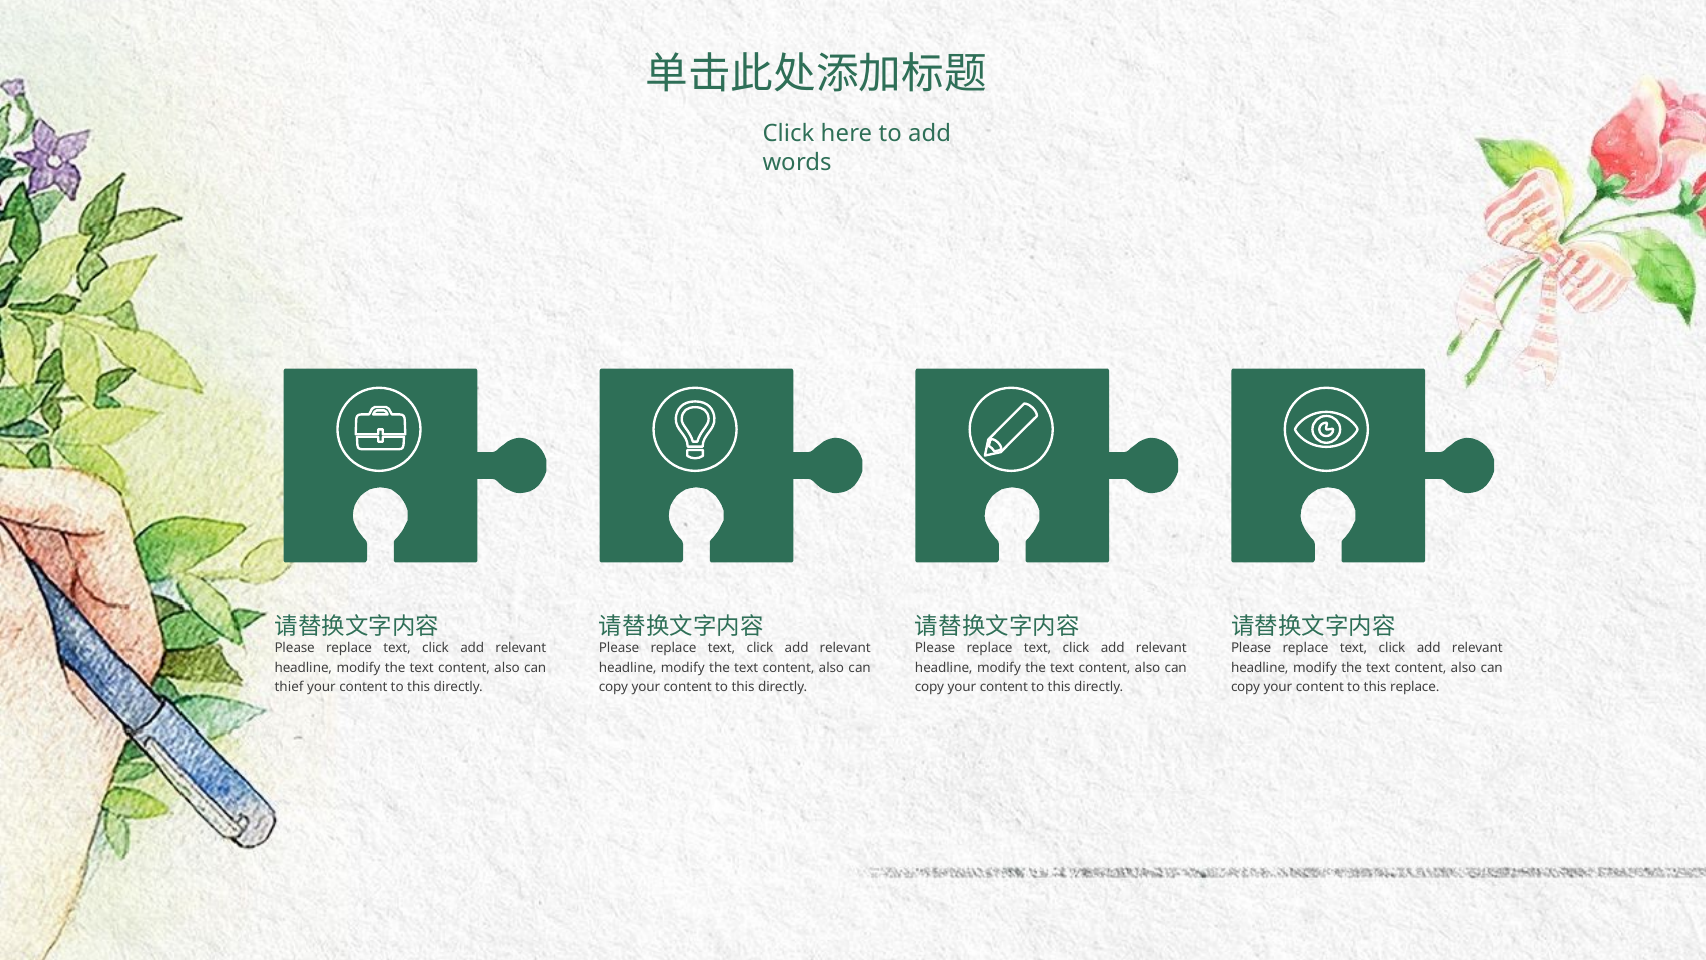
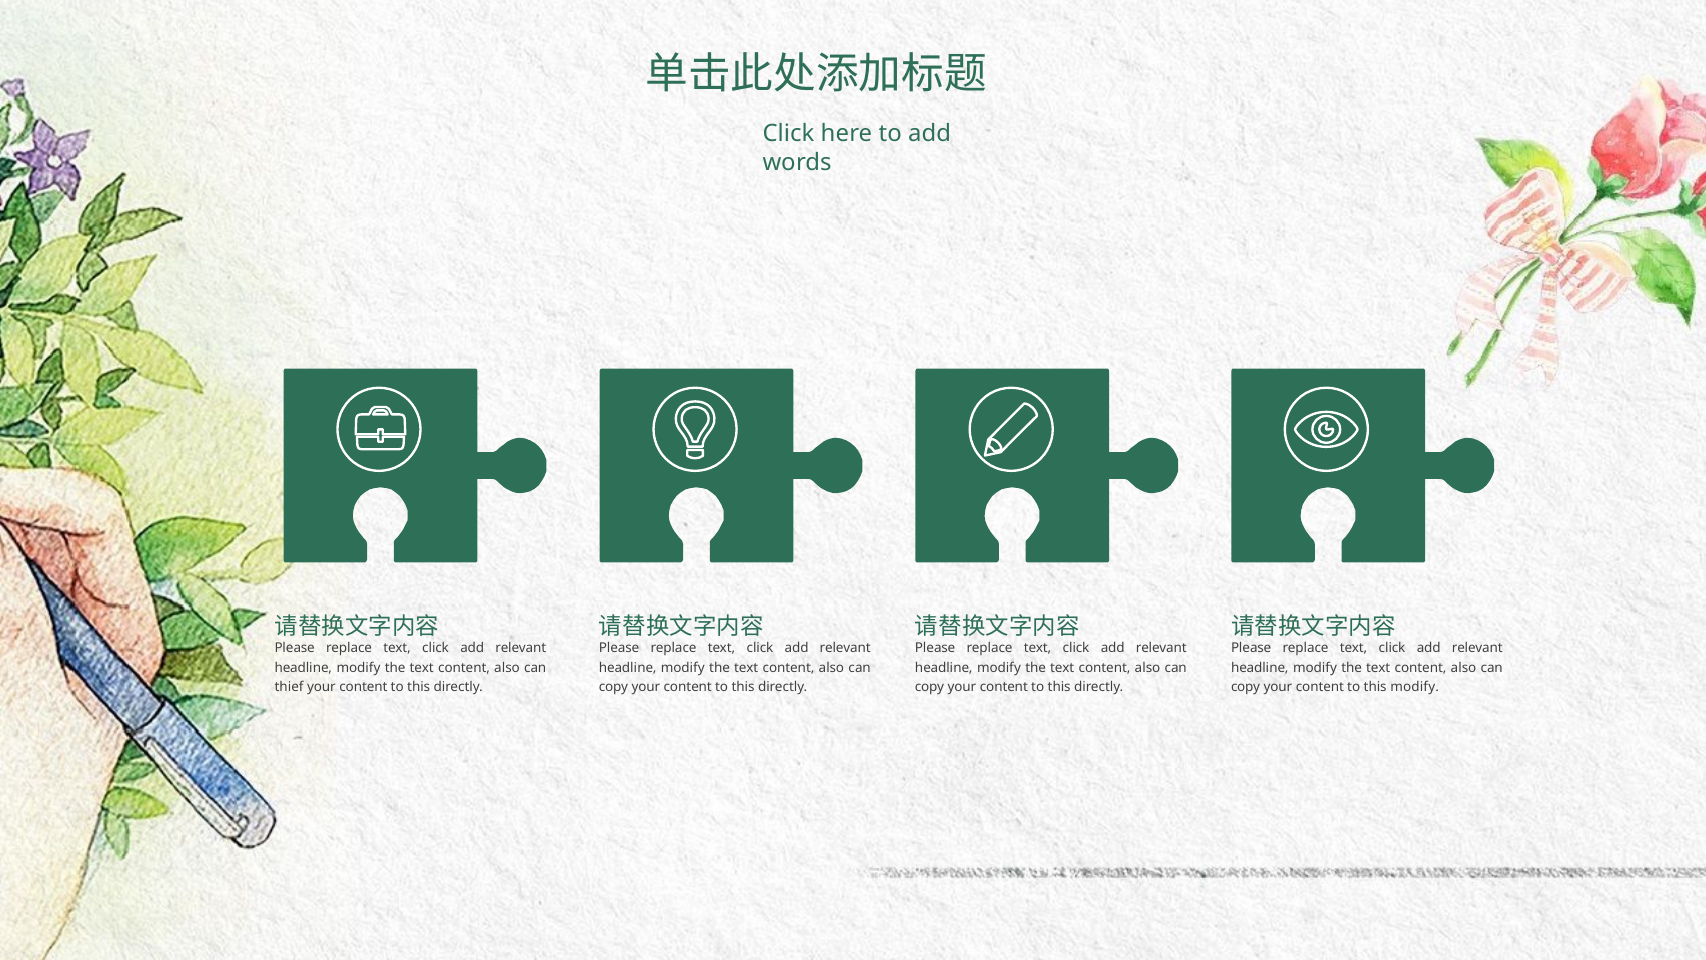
this replace: replace -> modify (1415, 687)
